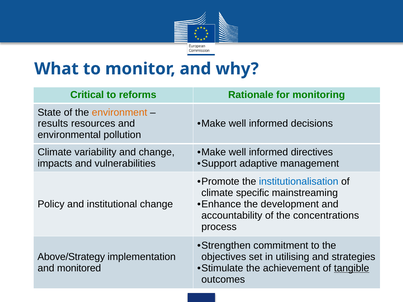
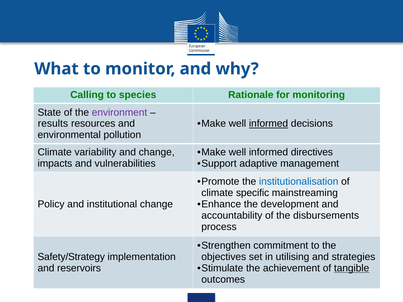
Critical: Critical -> Calling (87, 95)
reforms: reforms -> species (138, 95)
environment colour: orange -> purple (120, 112)
informed underline: none -> present (269, 124)
concentrations: concentrations -> disbursements (326, 216)
Above/Strategy: Above/Strategy -> Safety/Strategy (71, 257)
monitored: monitored -> reservoirs (79, 268)
